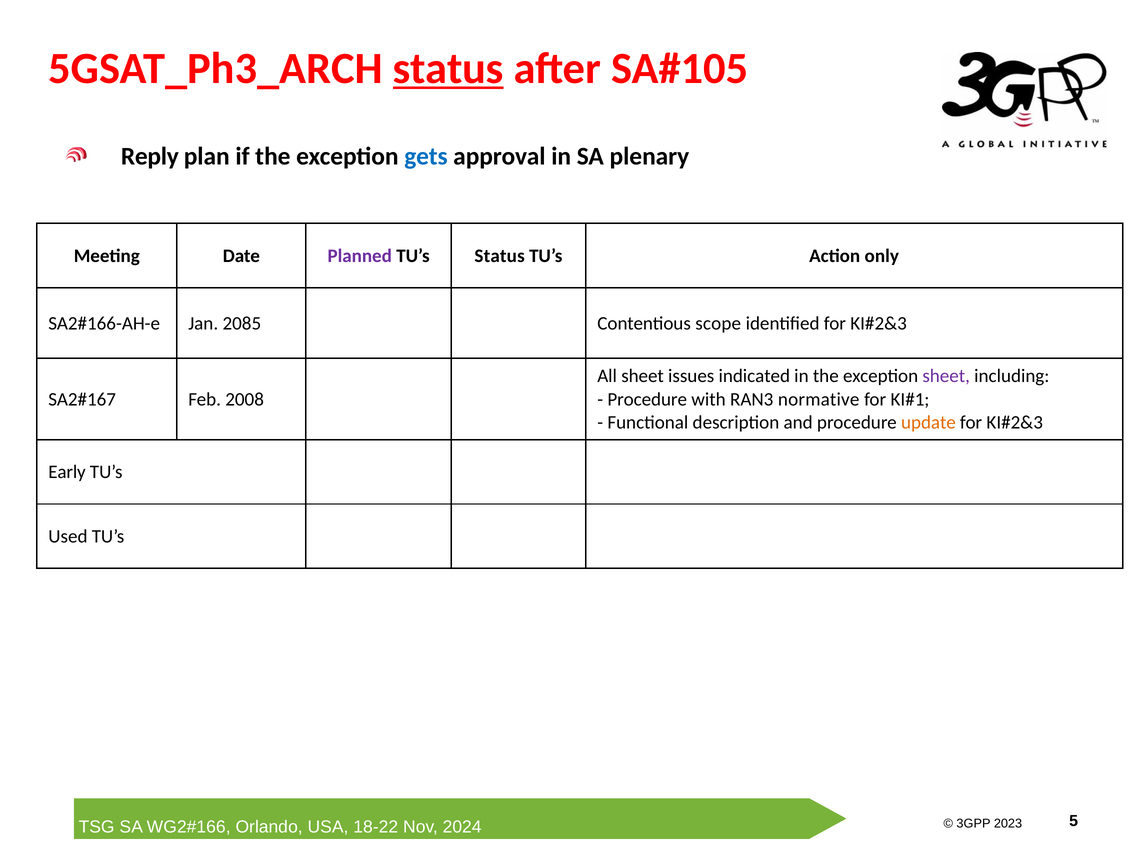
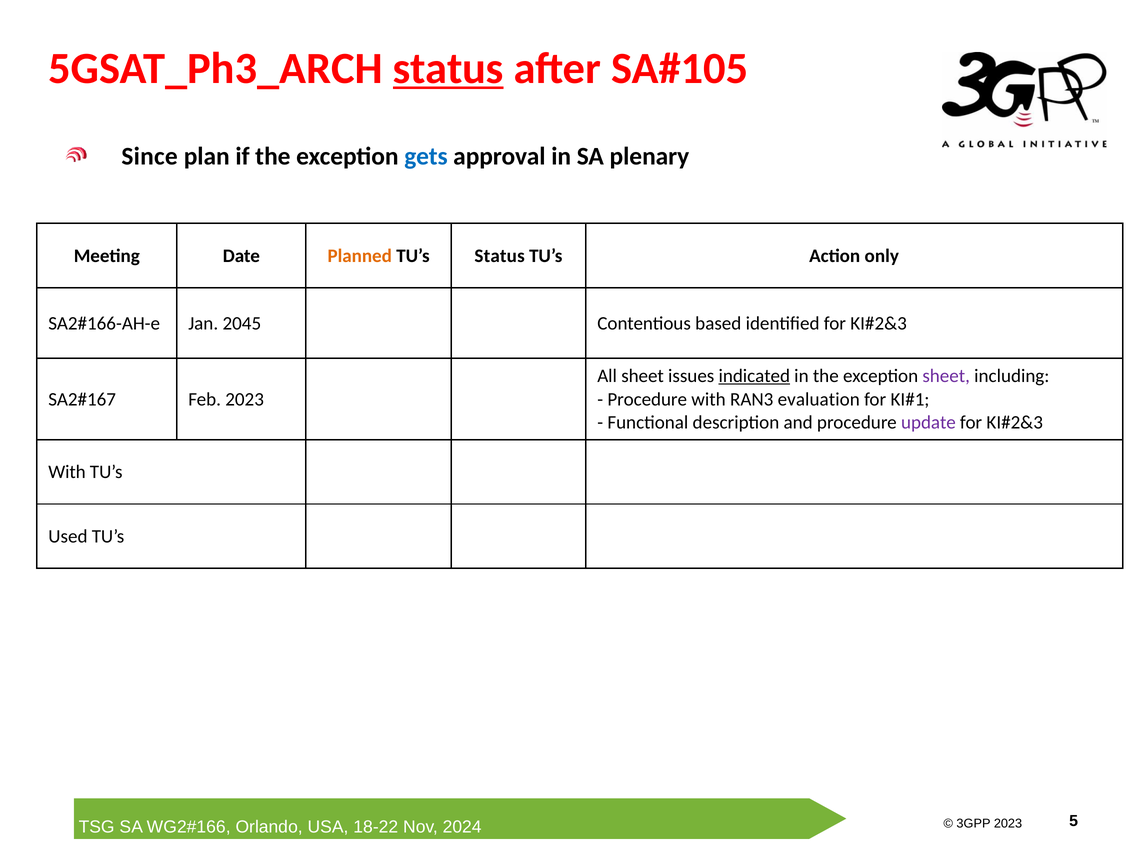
Reply: Reply -> Since (150, 156)
Planned colour: purple -> orange (360, 256)
2085: 2085 -> 2045 (242, 323)
scope: scope -> based (718, 323)
indicated underline: none -> present (754, 376)
Feb 2008: 2008 -> 2023 (245, 399)
normative: normative -> evaluation (819, 399)
update colour: orange -> purple (928, 422)
Early: Early -> With (67, 472)
